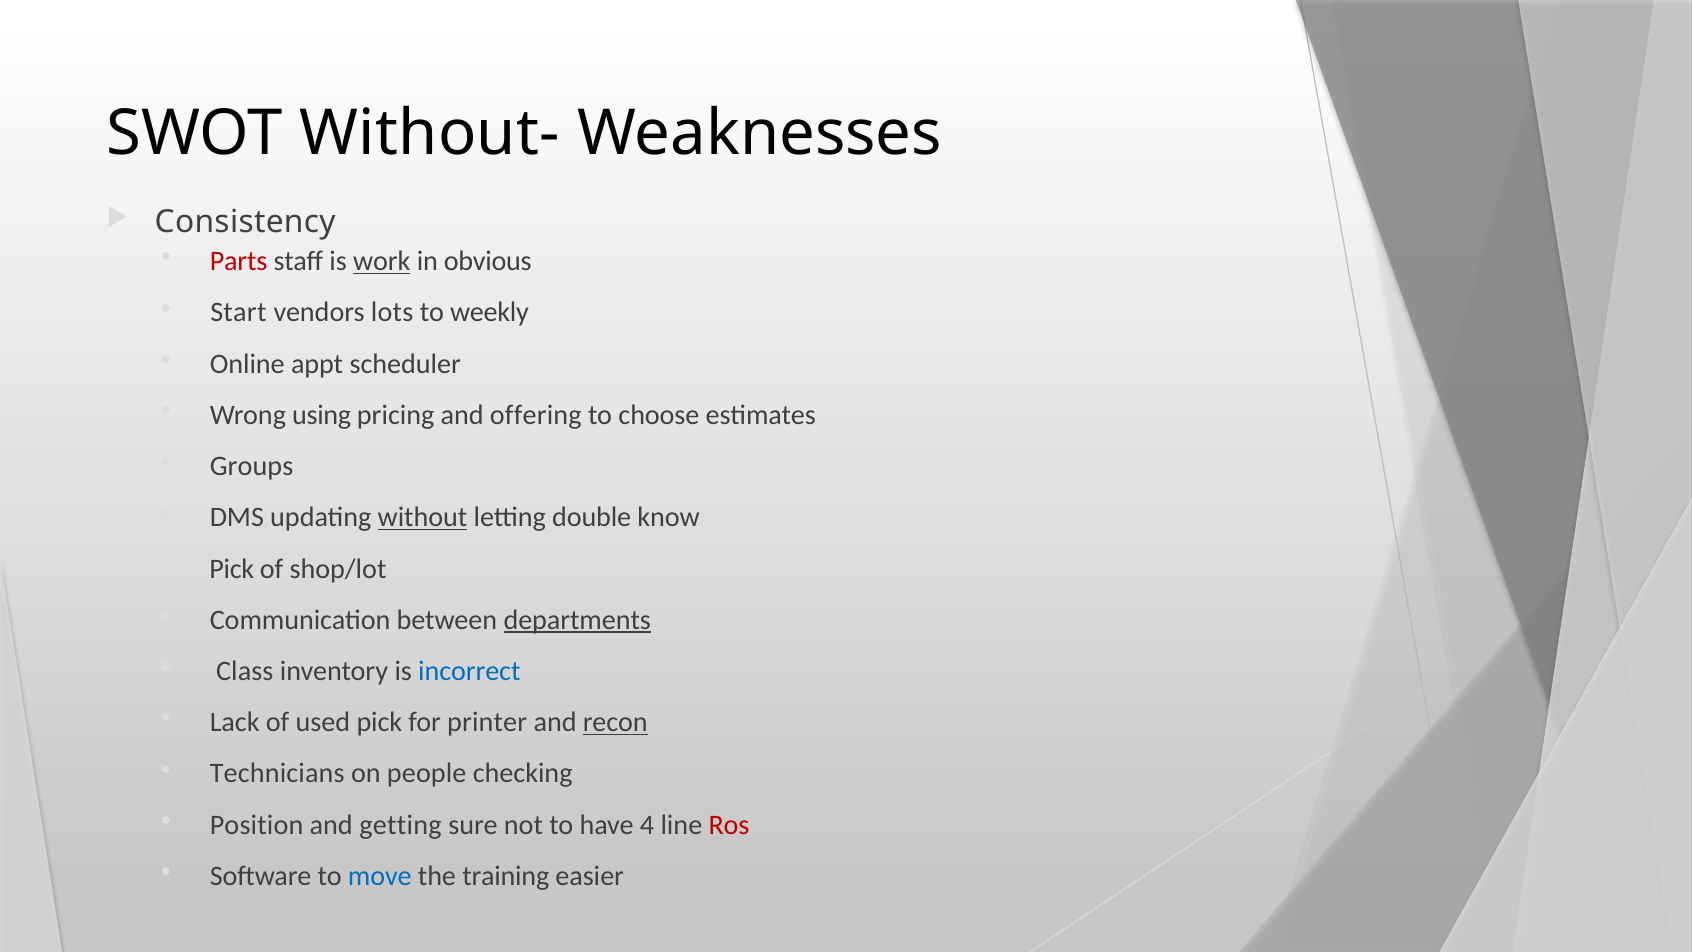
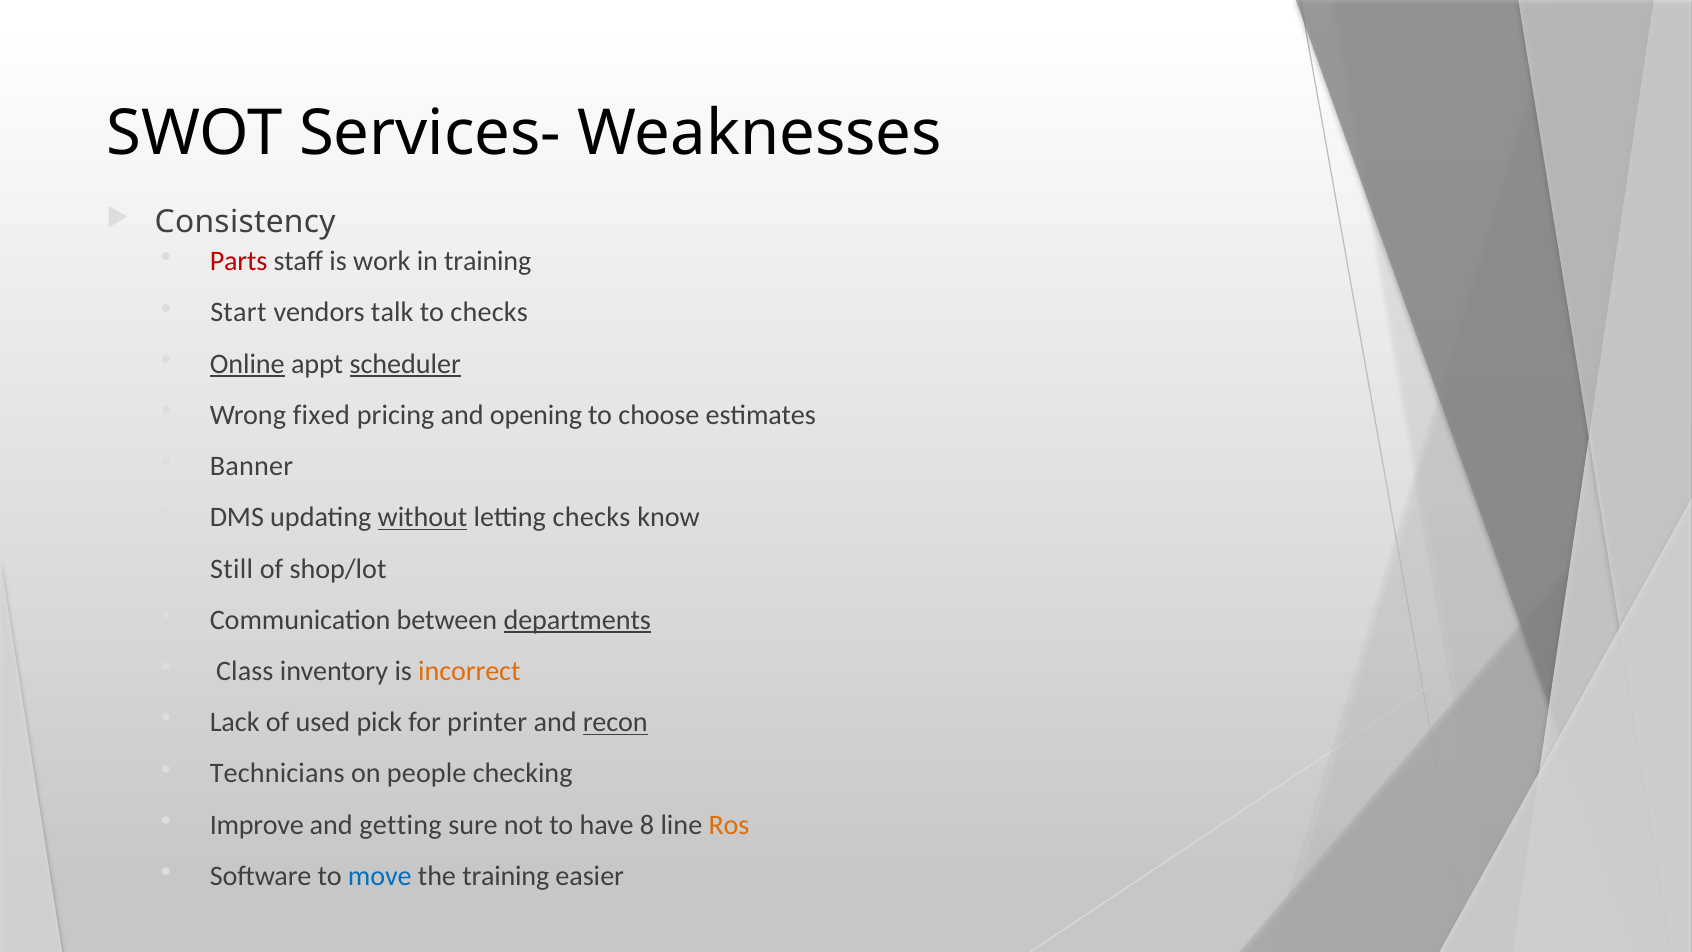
Without-: Without- -> Services- (430, 133)
work underline: present -> none (382, 261)
in obvious: obvious -> training (488, 261)
lots: lots -> talk (392, 313)
to weekly: weekly -> checks (489, 313)
Online underline: none -> present (247, 364)
scheduler underline: none -> present (405, 364)
using: using -> fixed (321, 415)
offering: offering -> opening (536, 415)
Groups: Groups -> Banner (251, 466)
letting double: double -> checks (591, 517)
Pick: Pick -> Still (232, 569)
incorrect colour: blue -> orange (469, 671)
Position: Position -> Improve (257, 825)
4: 4 -> 8 (647, 825)
Ros colour: red -> orange (729, 825)
